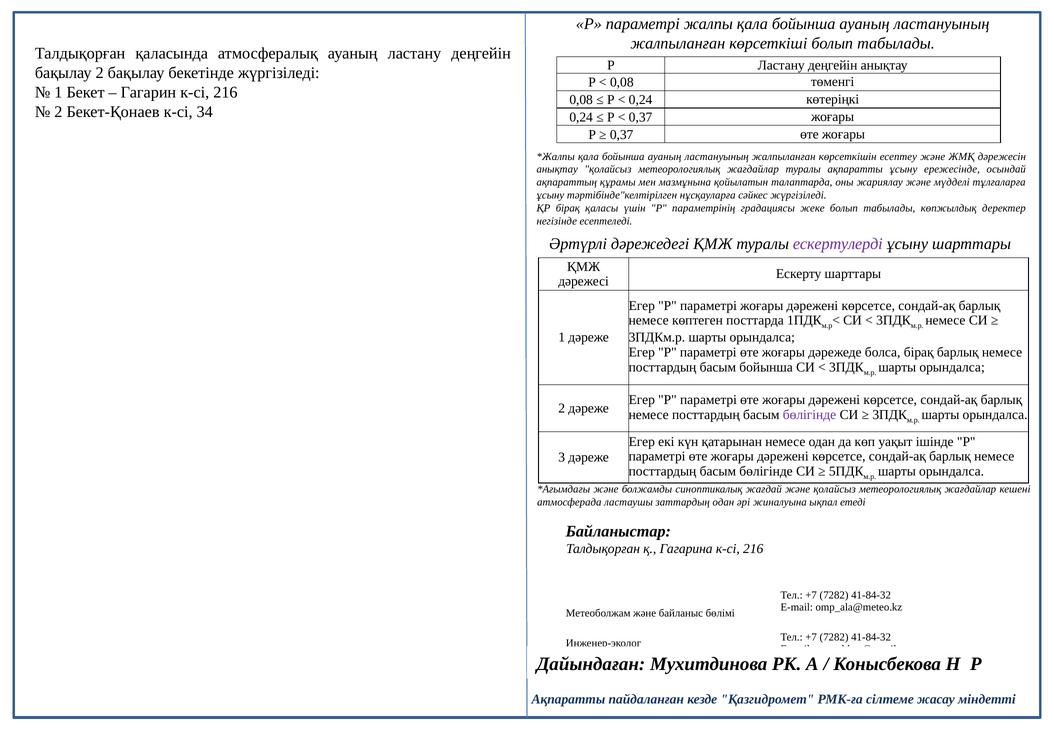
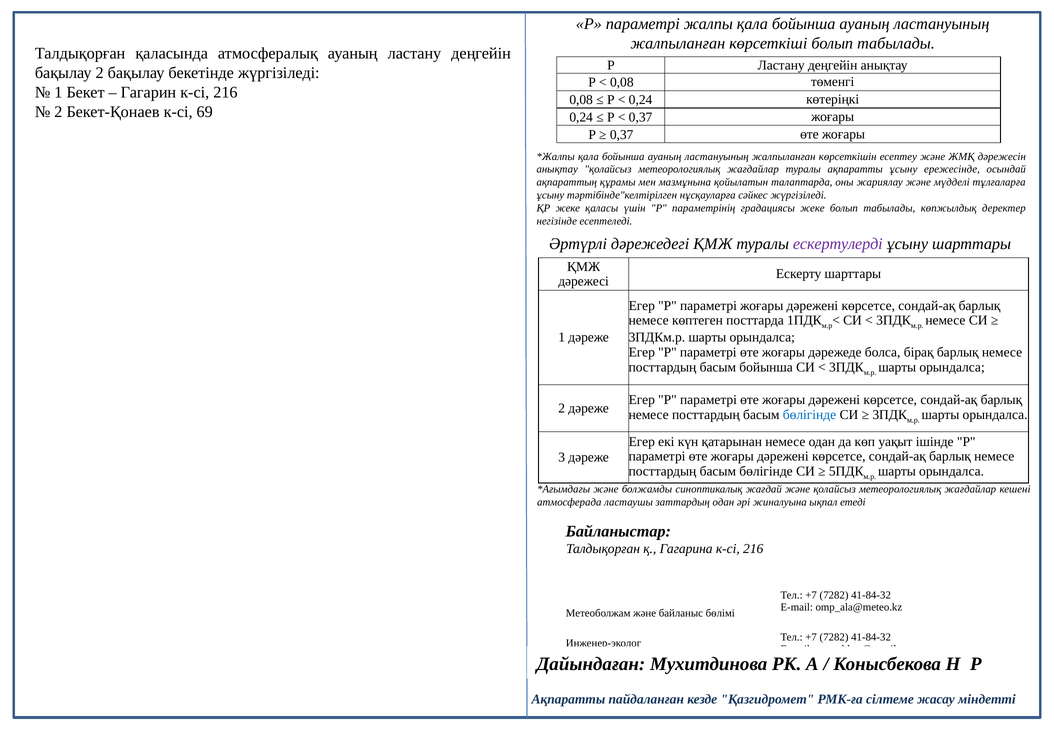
34: 34 -> 69 (205, 112)
ҚР бірақ: бірақ -> жеке (568, 208)
бөлігінде colour: purple -> blue (809, 415)
